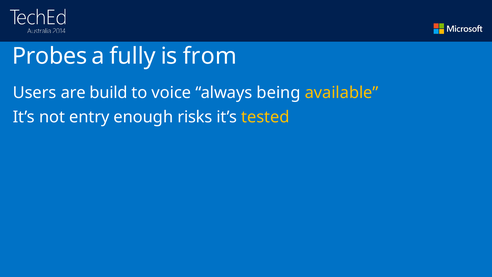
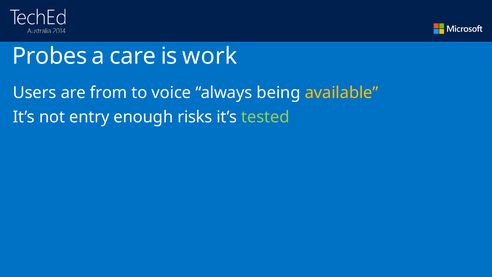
fully: fully -> care (133, 56)
from: from -> work (210, 56)
build: build -> from (109, 93)
tested colour: yellow -> light green (265, 117)
